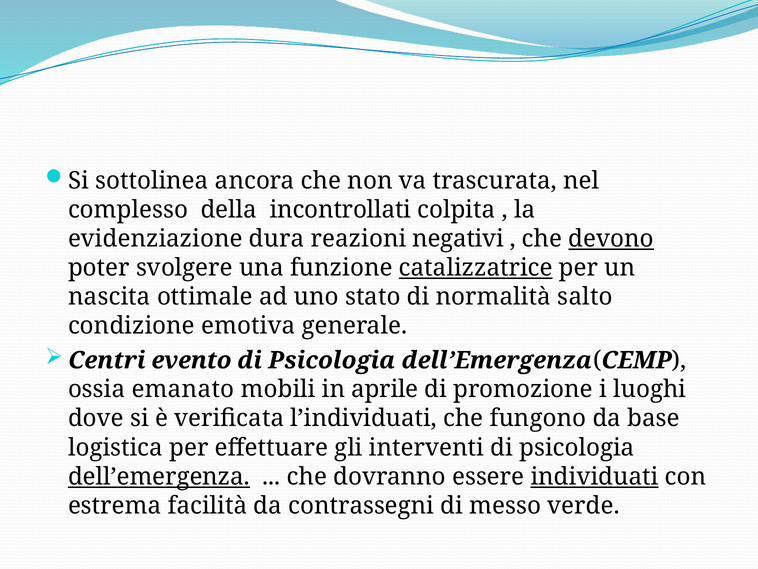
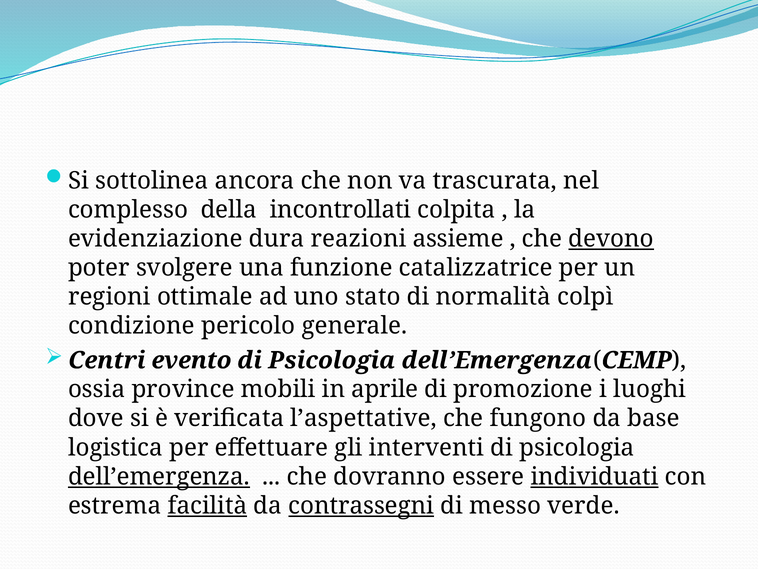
negativi: negativi -> assieme (458, 238)
catalizzatrice underline: present -> none (476, 267)
nascita: nascita -> regioni (109, 297)
salto: salto -> colpì (585, 297)
emotiva: emotiva -> pericolo (248, 326)
emanato: emanato -> province (183, 389)
l’individuati: l’individuati -> l’aspettative (364, 418)
facilità underline: none -> present (207, 505)
contrassegni underline: none -> present (361, 505)
